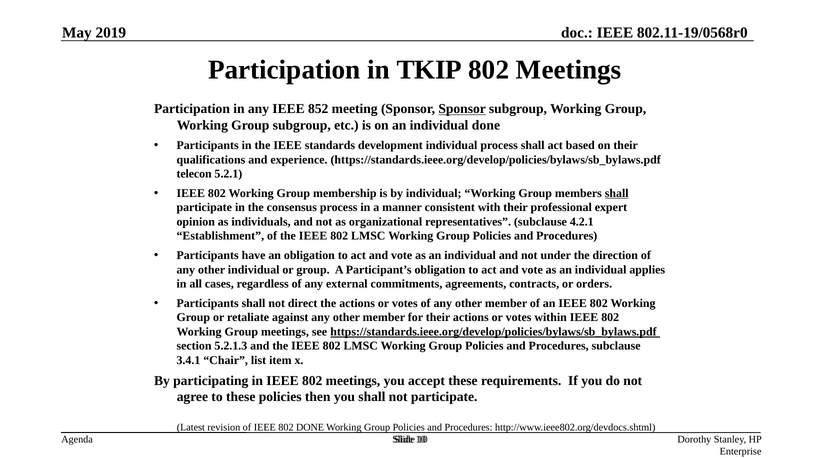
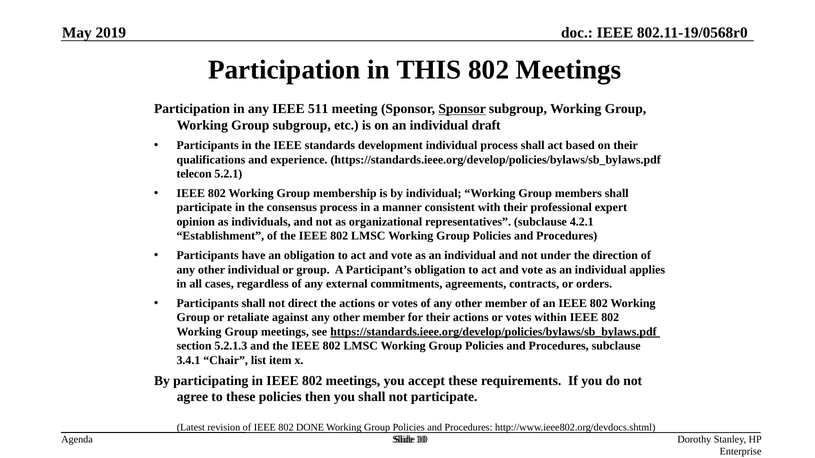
TKIP: TKIP -> THIS (429, 70)
852: 852 -> 511 (318, 109)
individual done: done -> draft (486, 125)
shall underline: present -> none (617, 193)
